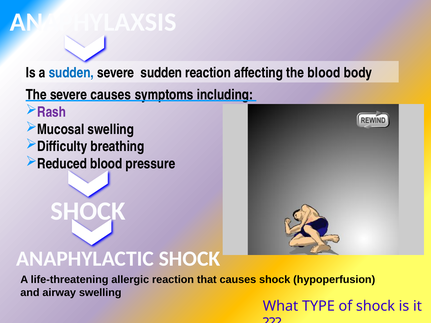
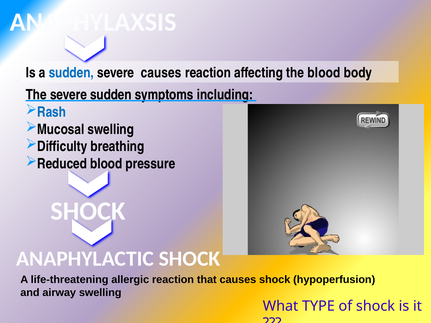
severe sudden: sudden -> causes (161, 73)
severe causes: causes -> sudden (111, 95)
Rash colour: purple -> blue (52, 112)
